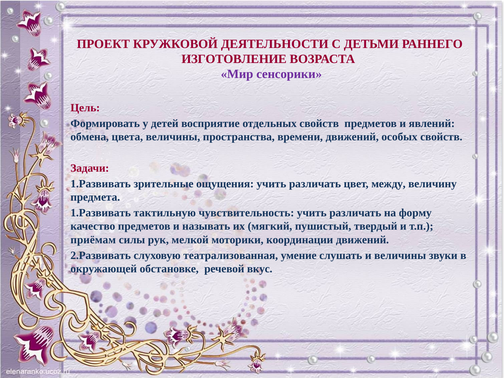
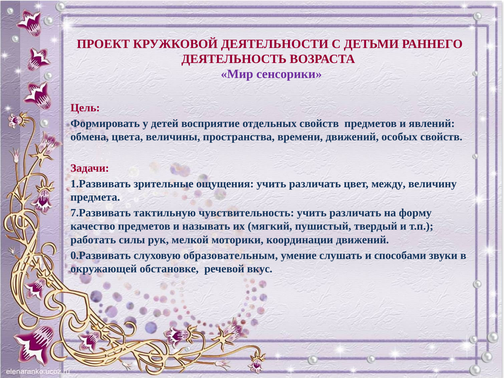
ИЗГОТОВЛЕНИЕ: ИЗГОТОВЛЕНИЕ -> ДЕЯТЕЛЬНОСТЬ (234, 59)
1.Развивать: 1.Развивать -> 7.Развивать (101, 213)
приёмам: приёмам -> работать (93, 240)
2.Развивать: 2.Развивать -> 0.Развивать (101, 255)
театрализованная: театрализованная -> образовательным (231, 255)
и величины: величины -> способами (400, 255)
